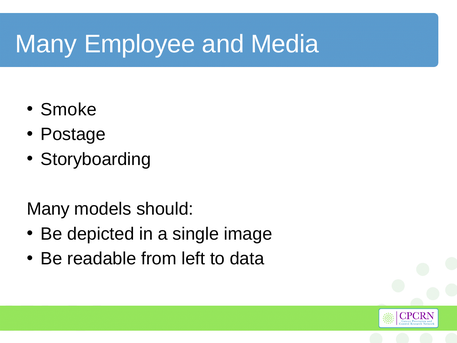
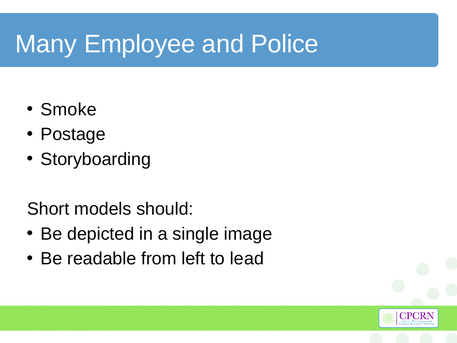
Media: Media -> Police (285, 44)
Many: Many -> Short (48, 209)
data: data -> lead (247, 259)
